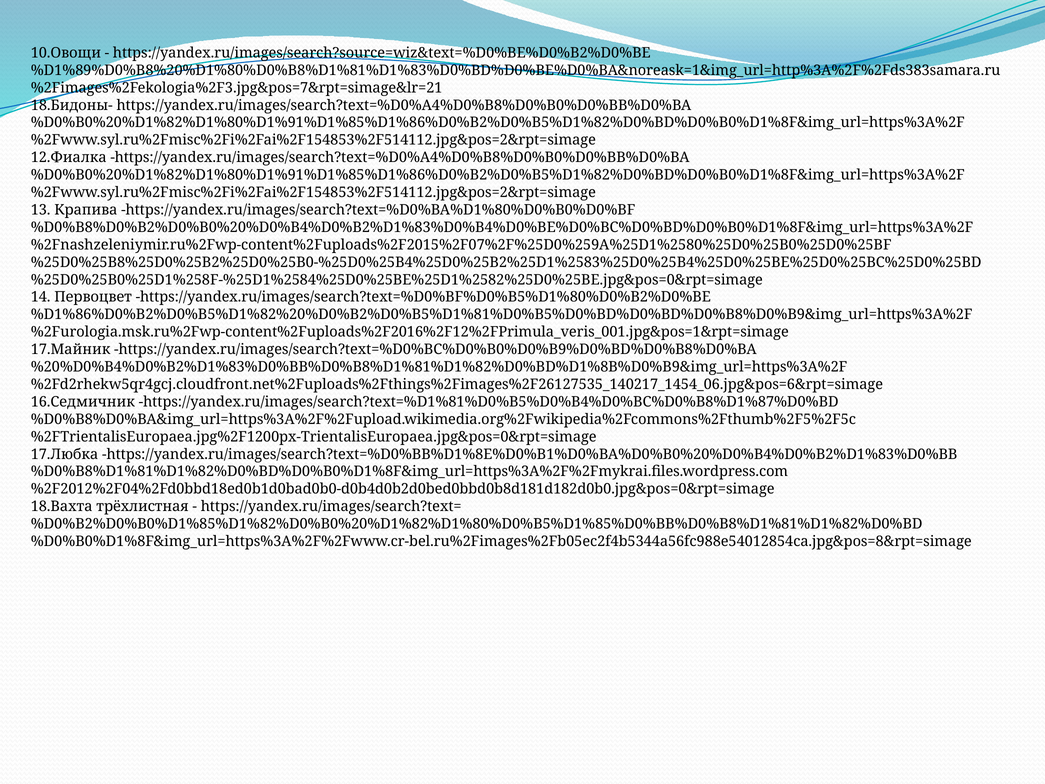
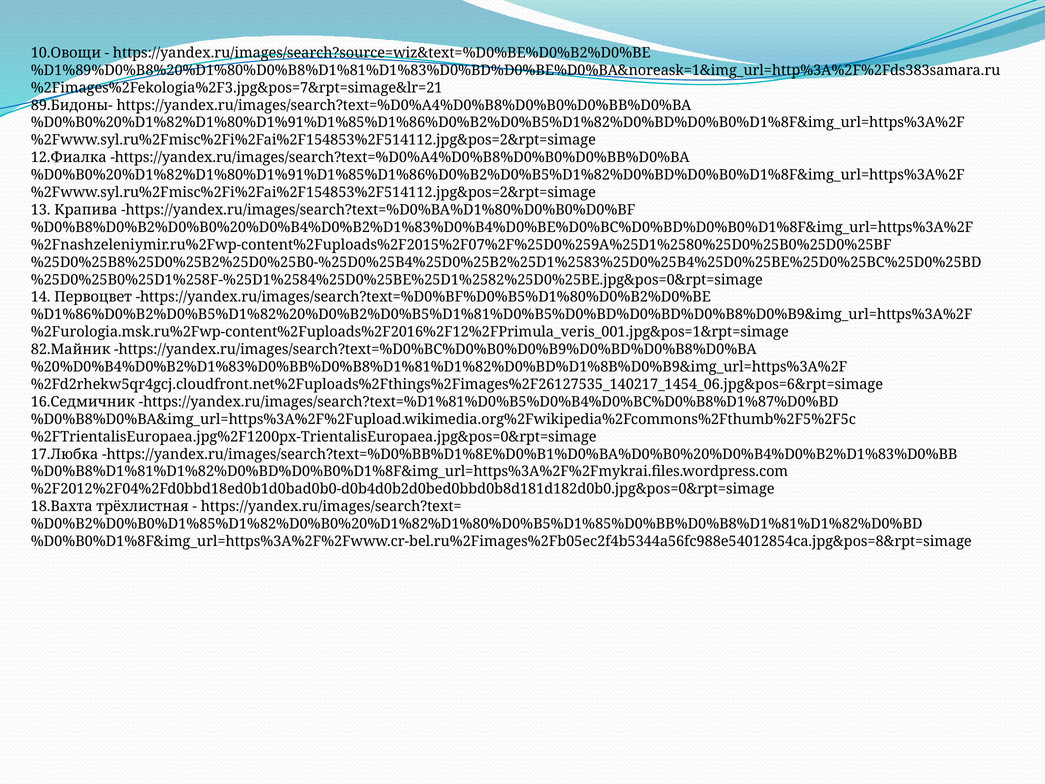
18.Бидоны-: 18.Бидоны- -> 89.Бидоны- (72, 105)
17.Майник: 17.Майник -> 82.Майник (71, 349)
